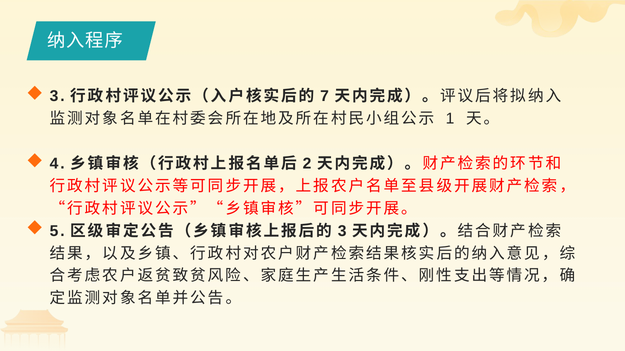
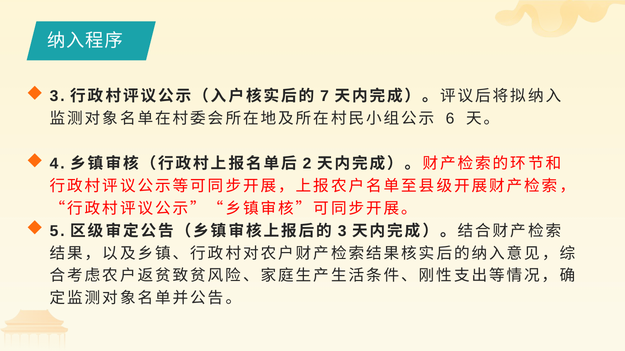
1: 1 -> 6 (450, 119)
